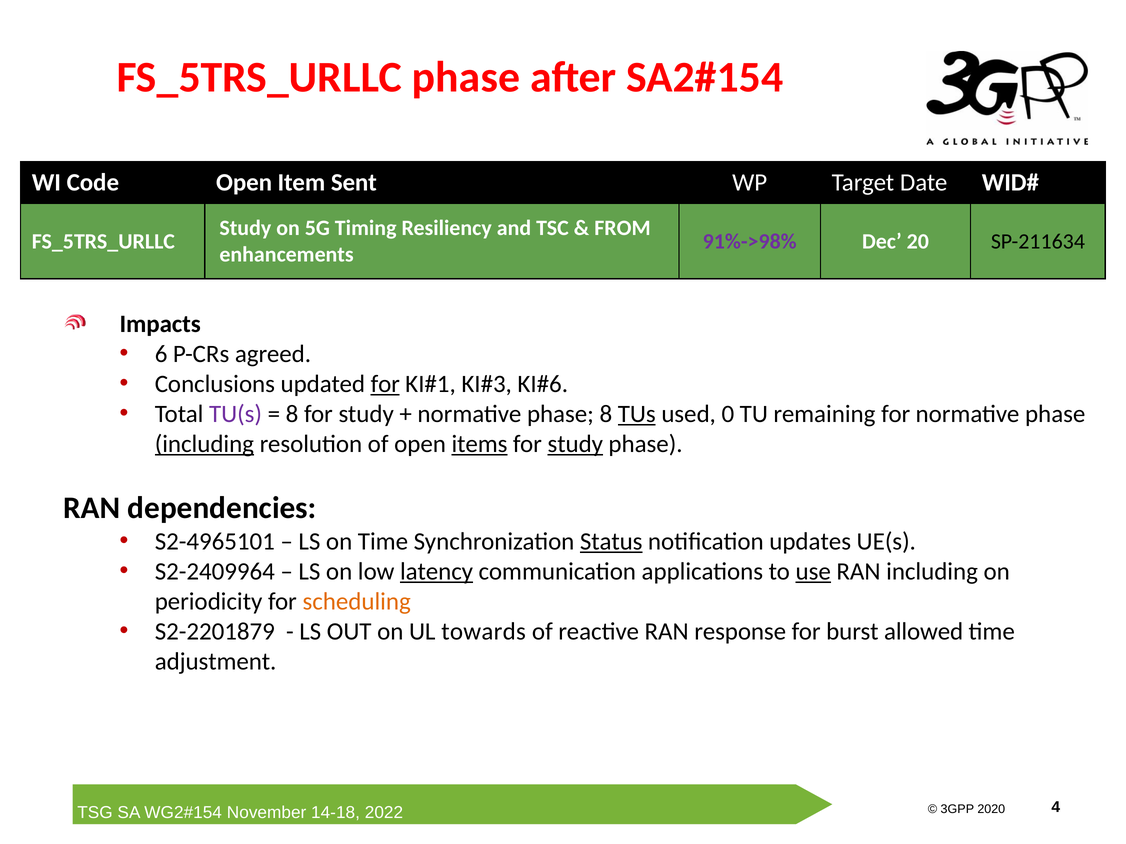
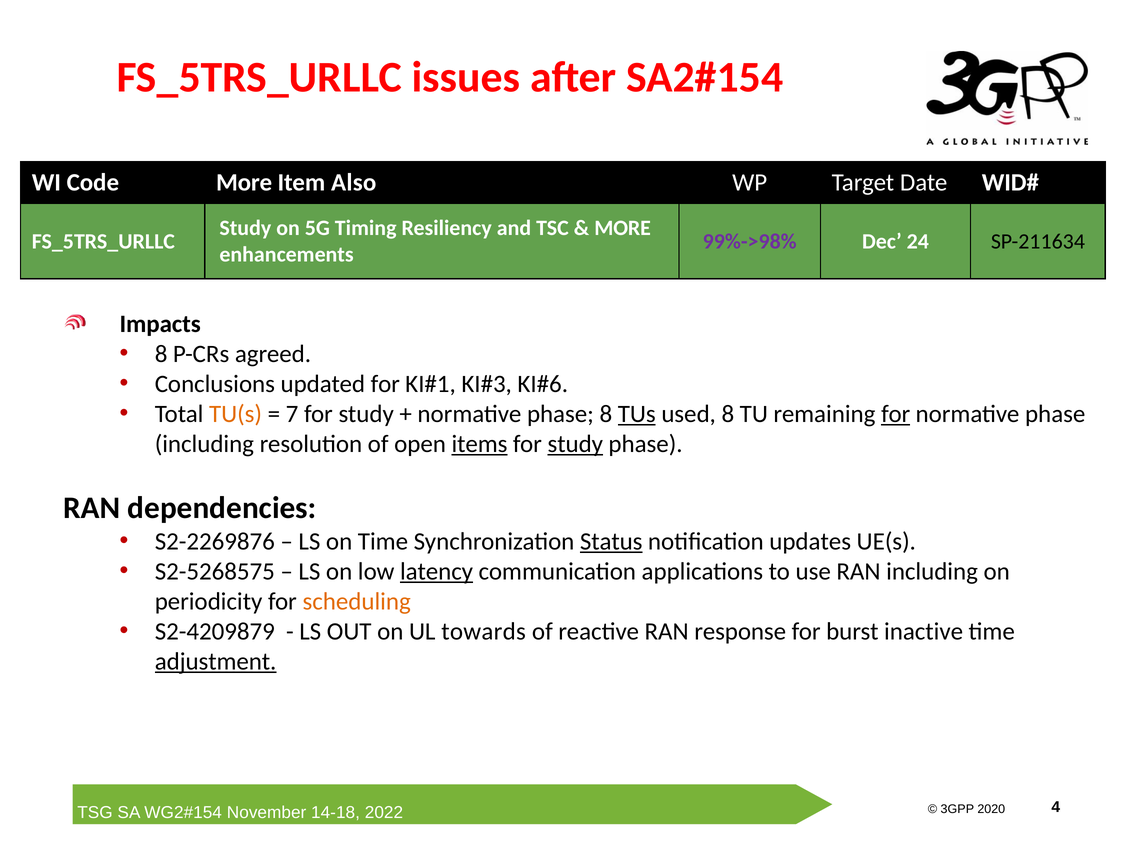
FS_5TRS_URLLC phase: phase -> issues (466, 77)
Code Open: Open -> More (244, 183)
Sent: Sent -> Also (354, 183)
FROM: FROM -> MORE (623, 228)
91%->98%: 91%->98% -> 99%->98% (750, 242)
20: 20 -> 24 (918, 242)
6: 6 -> 8 (161, 354)
for underline: present -> none (385, 384)
TU(s colour: purple -> orange (236, 414)
8: 8 -> 7 (292, 414)
used 0: 0 -> 8 (728, 414)
for underline: none -> present (896, 414)
including underline: present -> none (204, 444)
S2-4965101: S2-4965101 -> S2-2269876 (215, 542)
S2-2409964: S2-2409964 -> S2-5268575 (215, 572)
use underline: present -> none (813, 572)
S2-2201879: S2-2201879 -> S2-4209879 (215, 632)
allowed: allowed -> inactive (924, 632)
adjustment underline: none -> present (216, 662)
